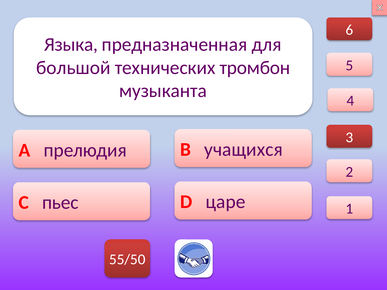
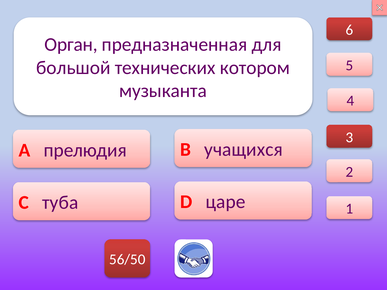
Языка: Языка -> Орган (71, 44)
тромбон: тромбон -> котором (255, 68)
пьес: пьес -> туба (60, 203)
55/50: 55/50 -> 56/50 (127, 260)
